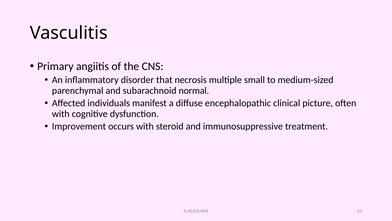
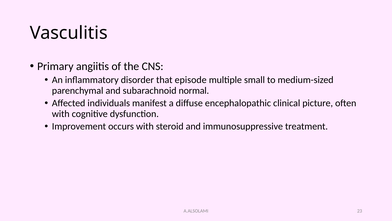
necrosis: necrosis -> episode (191, 80)
